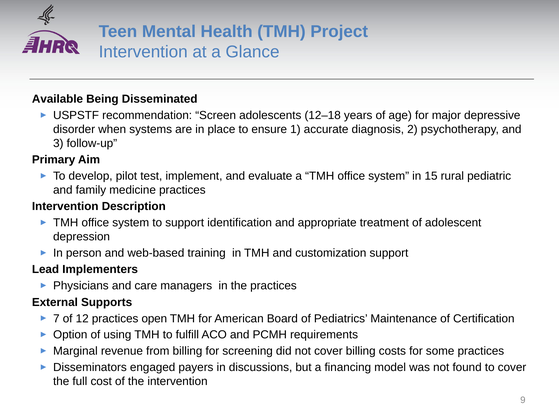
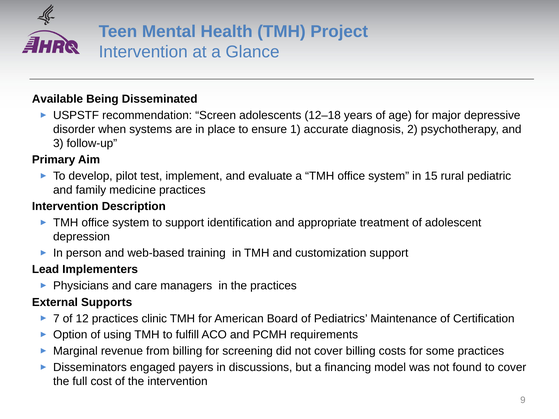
open: open -> clinic (154, 319)
